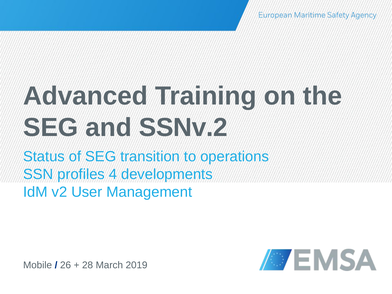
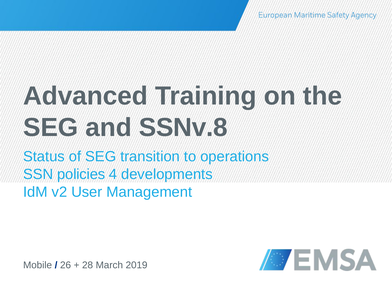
SSNv.2: SSNv.2 -> SSNv.8 (183, 127)
profiles: profiles -> policies (81, 174)
